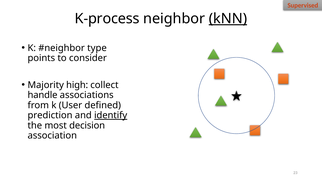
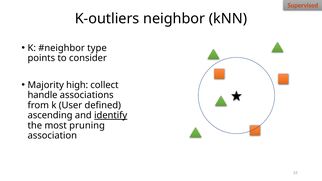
K-process: K-process -> K-outliers (107, 19)
kNN underline: present -> none (228, 19)
prediction: prediction -> ascending (50, 115)
decision: decision -> pruning (87, 126)
